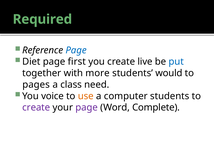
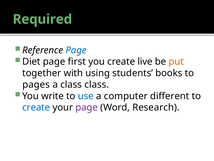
put colour: blue -> orange (176, 61)
more: more -> using (98, 73)
would: would -> books (169, 73)
class need: need -> class (97, 84)
voice: voice -> write (53, 96)
use colour: orange -> blue (86, 96)
computer students: students -> different (170, 96)
create colour: purple -> blue (36, 107)
Complete: Complete -> Research (156, 107)
